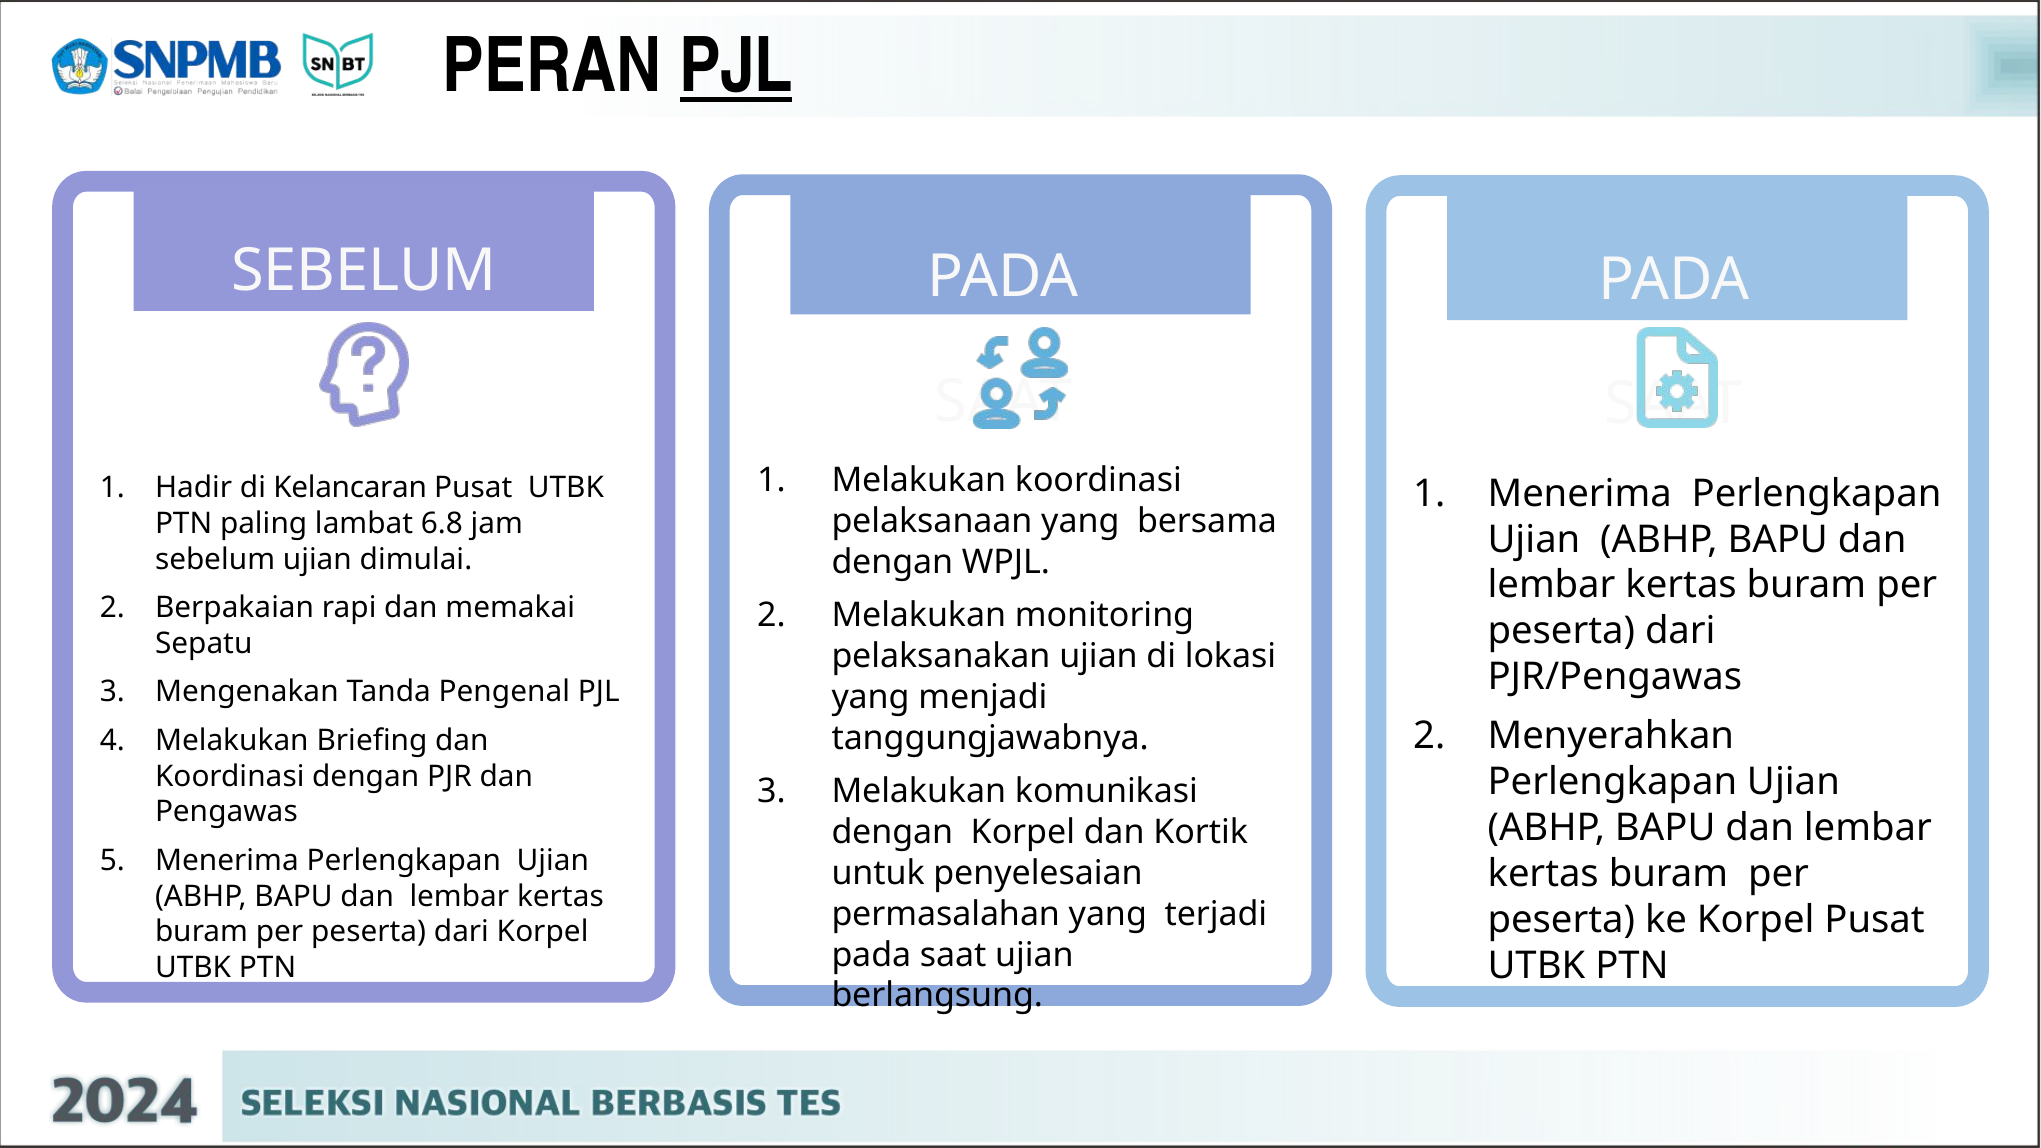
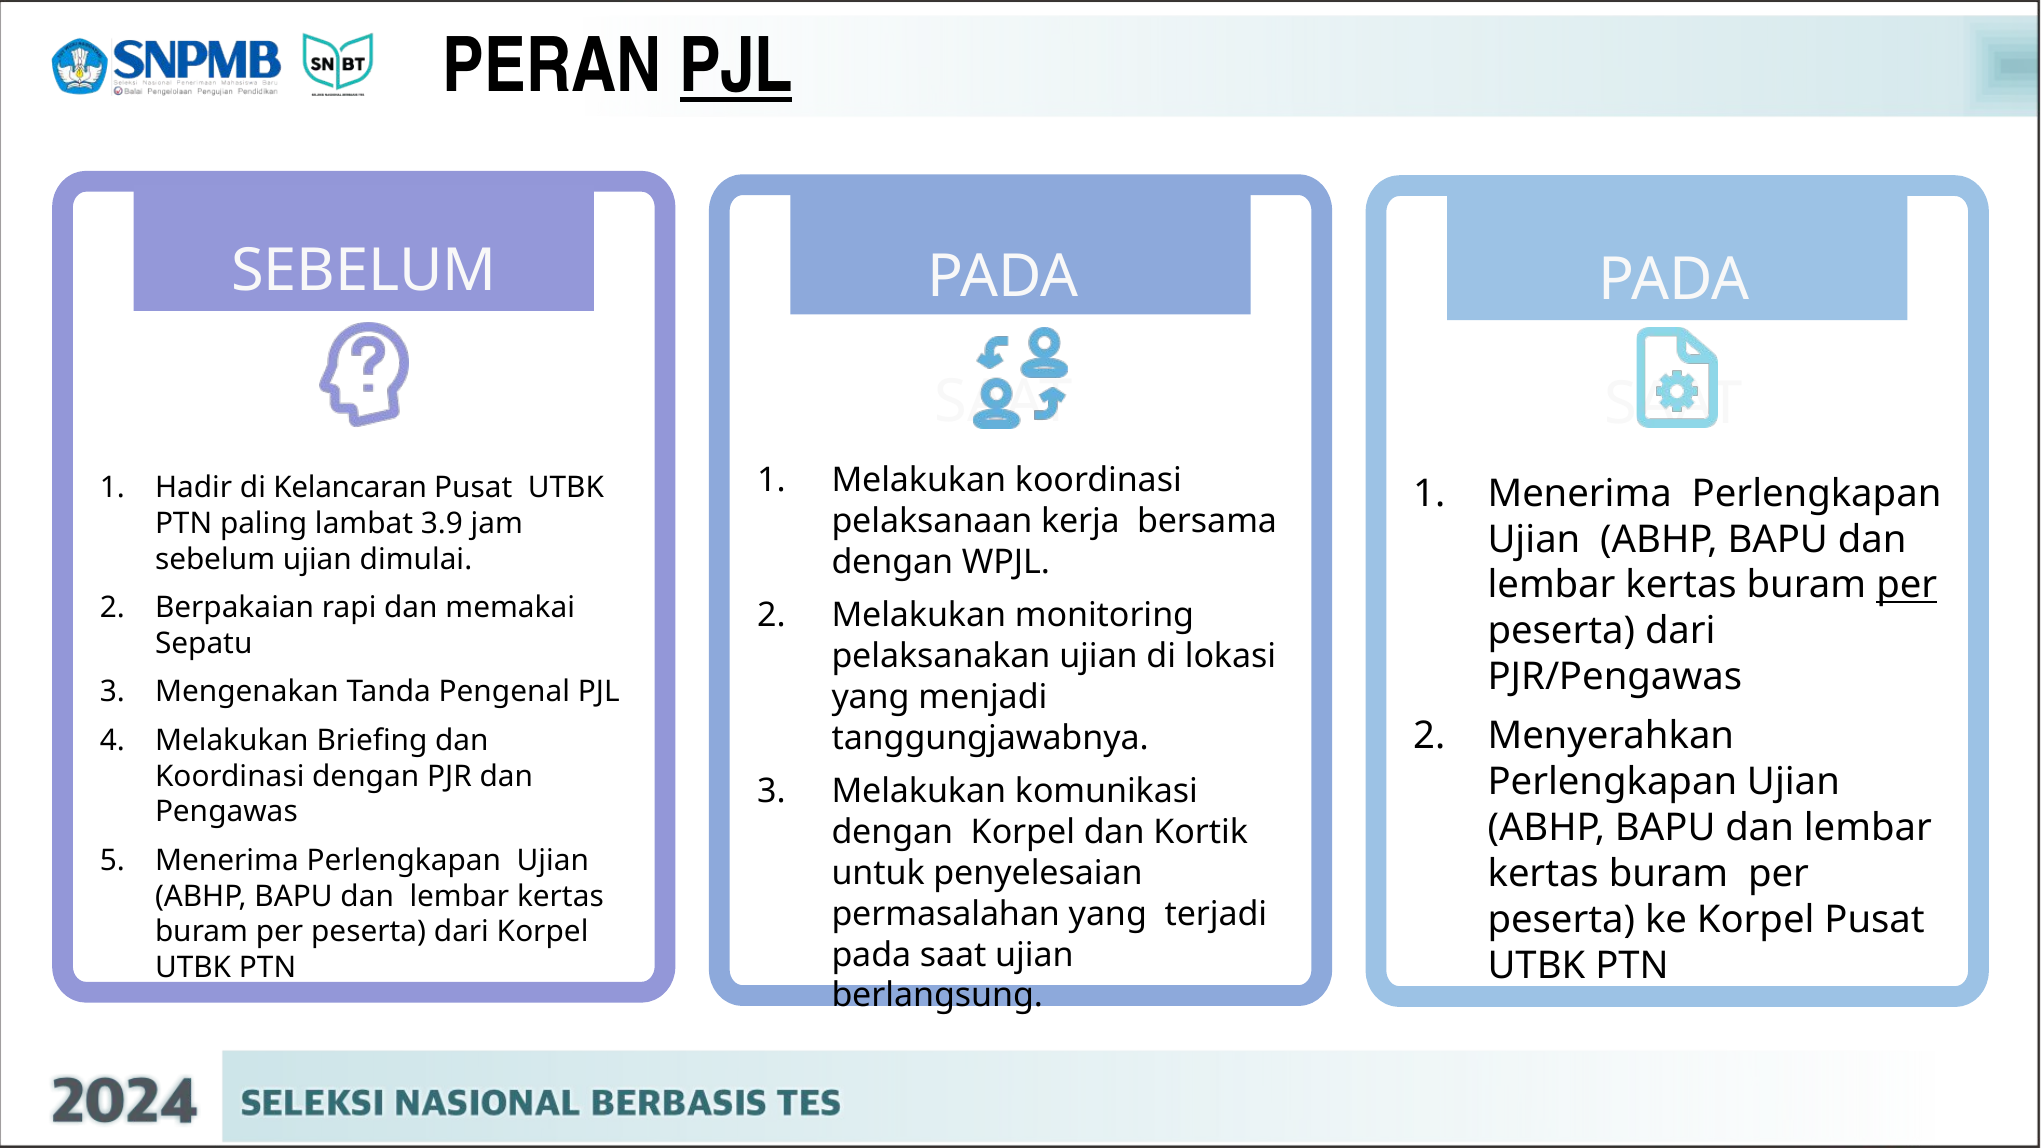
pelaksanaan yang: yang -> kerja (1080, 521)
6.8: 6.8 -> 3.9 (442, 524)
per underline: none -> present (1907, 585)
